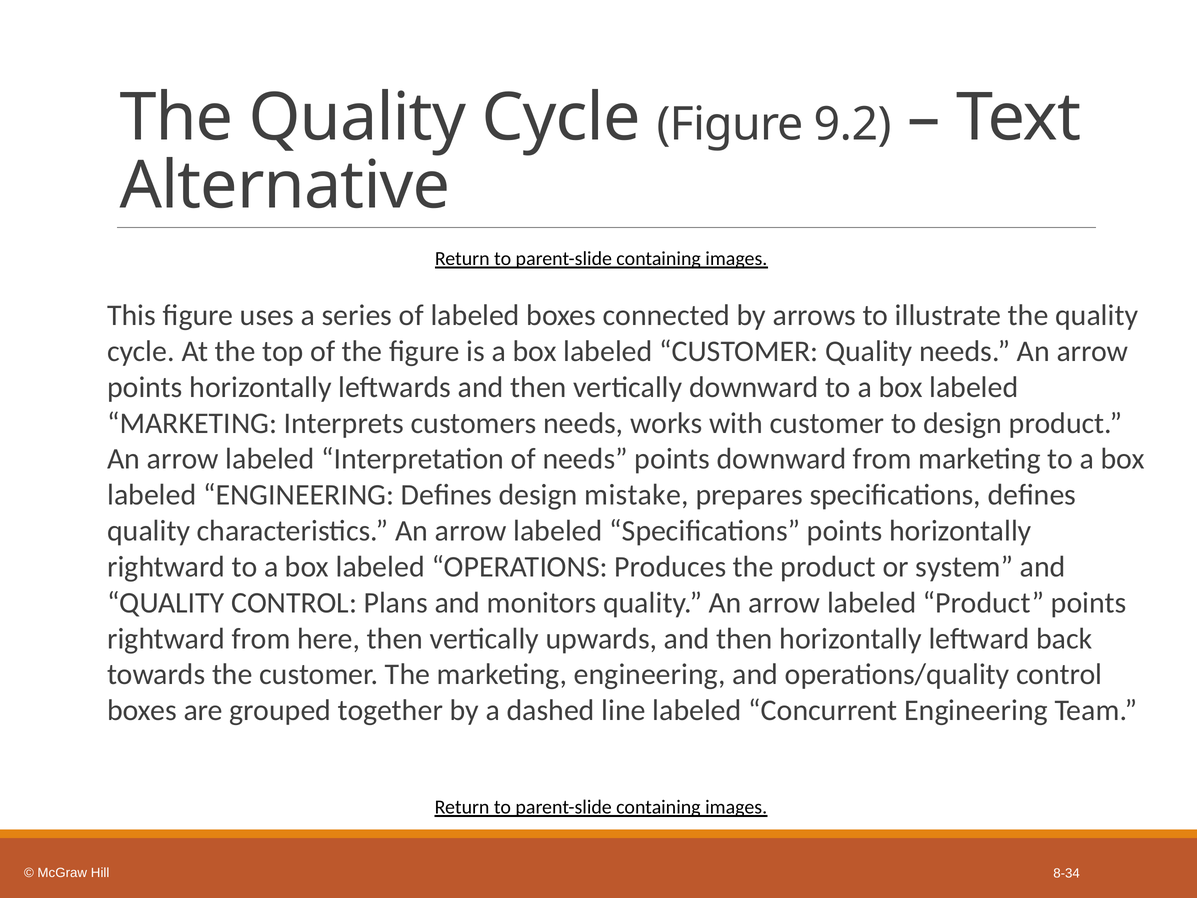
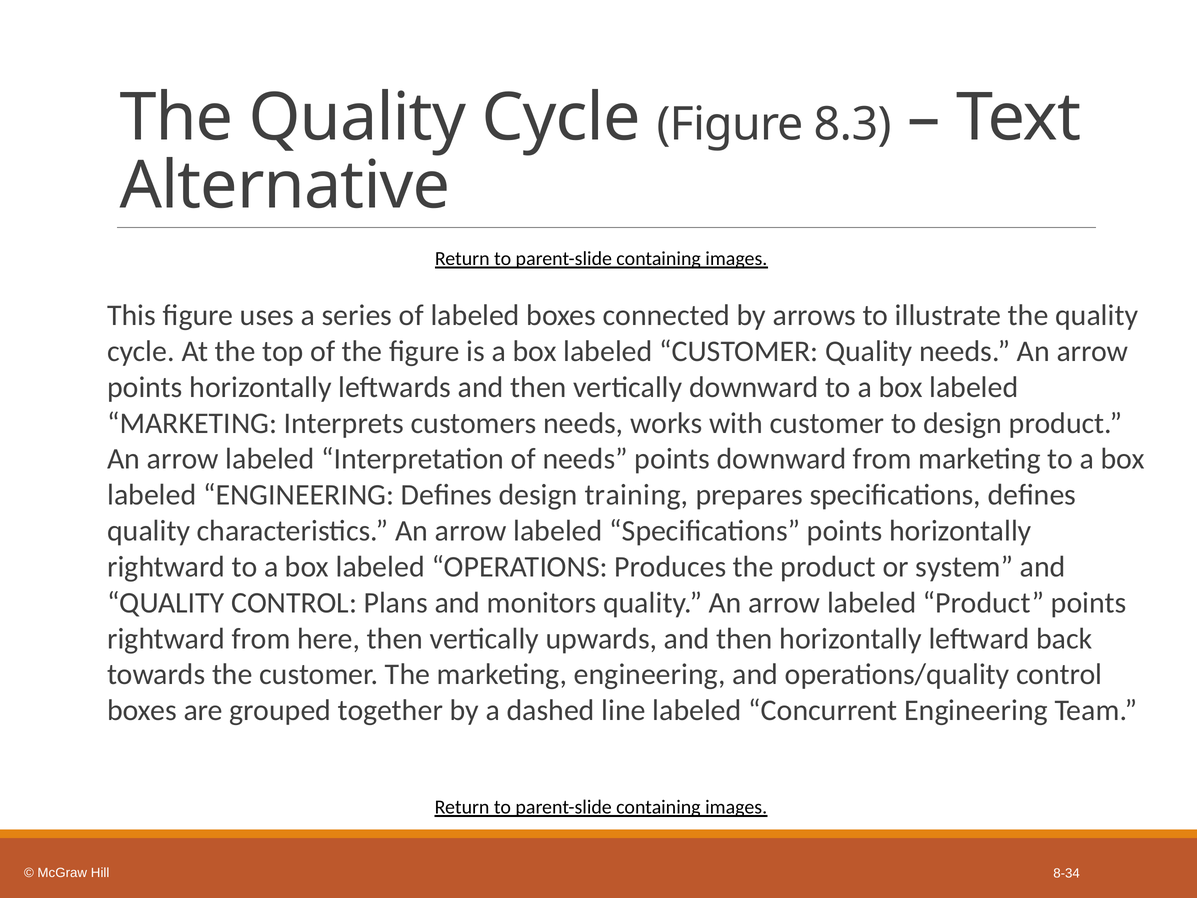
9.2: 9.2 -> 8.3 (853, 125)
mistake: mistake -> training (636, 495)
